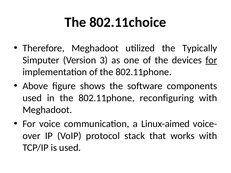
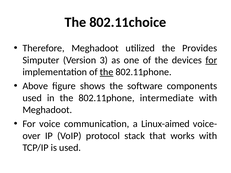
Typically: Typically -> Provides (200, 48)
the underline: none -> present (107, 72)
reconfiguring: reconfiguring -> intermediate (167, 98)
